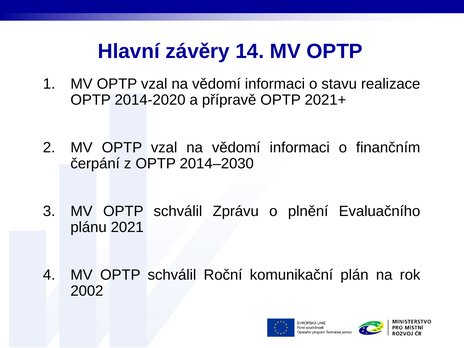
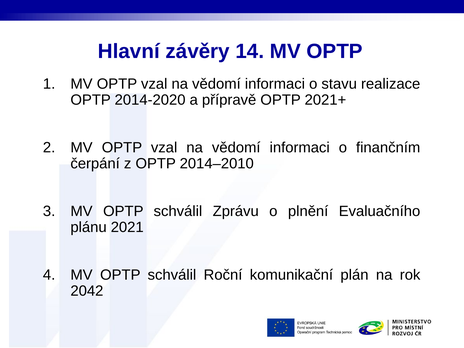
2014–2030: 2014–2030 -> 2014–2010 (217, 164)
2002: 2002 -> 2042 (87, 291)
